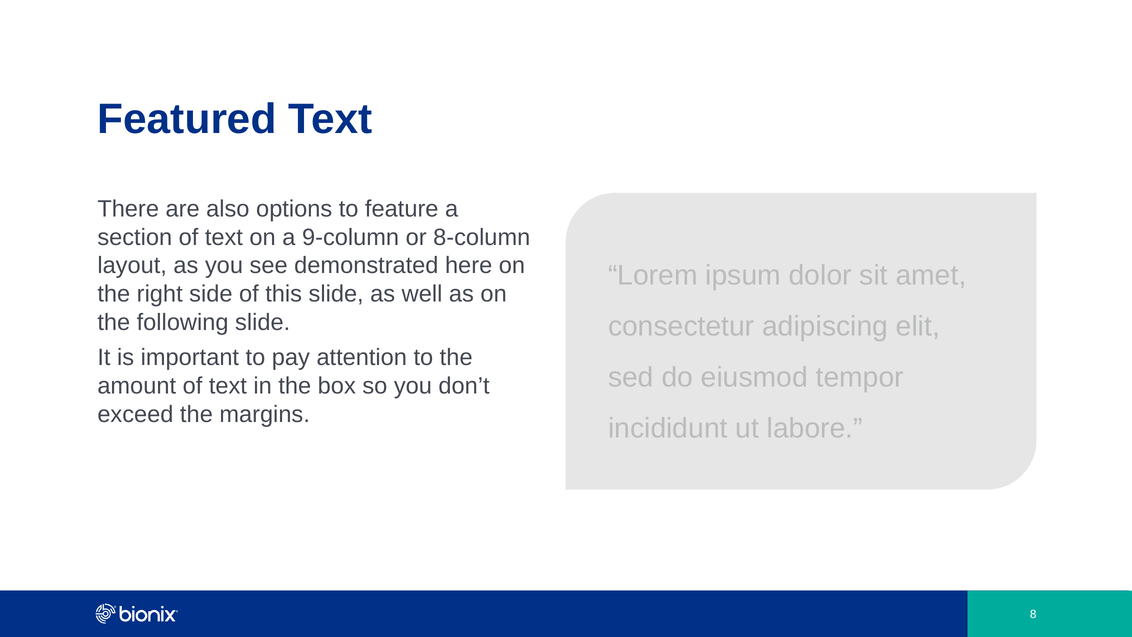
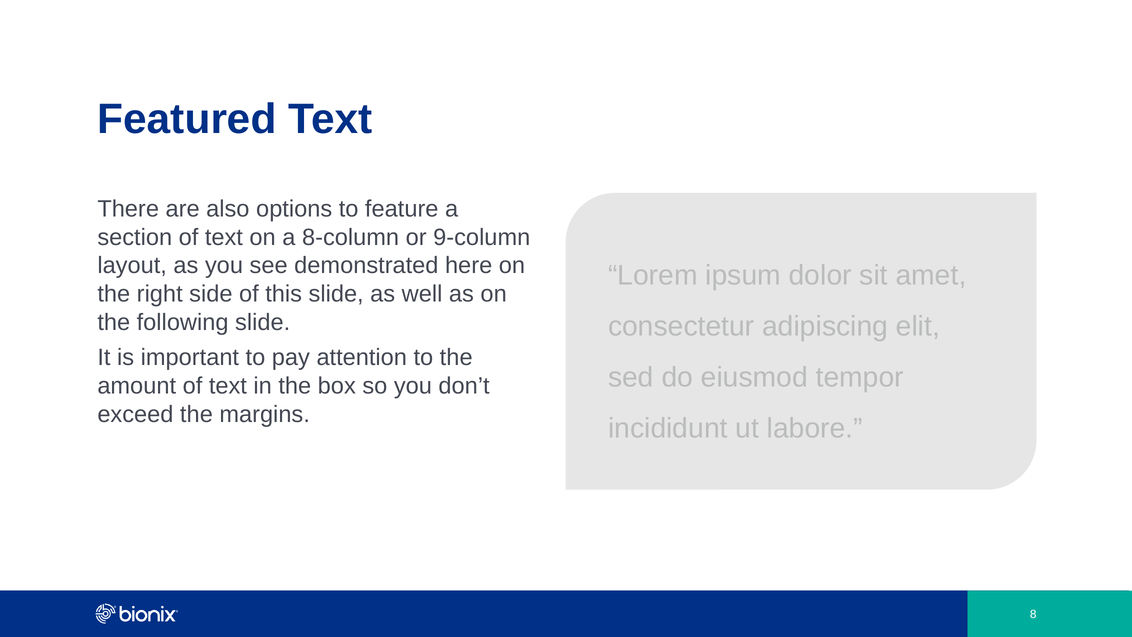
9-column: 9-column -> 8-column (351, 237)
8-column: 8-column -> 9-column (482, 237)
